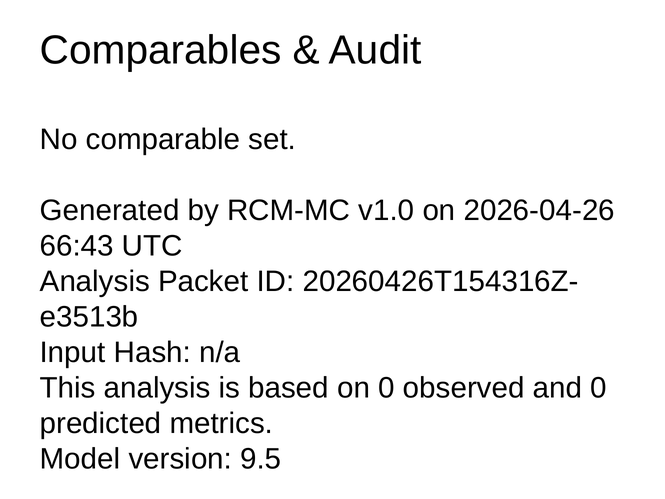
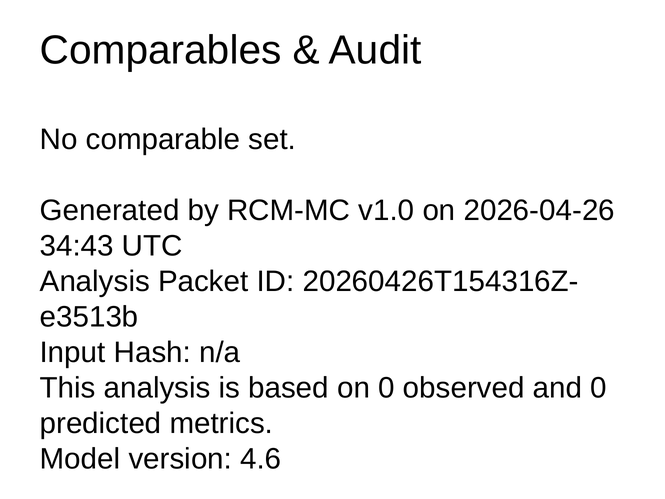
66:43: 66:43 -> 34:43 (77, 246)
9.5: 9.5 -> 4.6 (261, 459)
